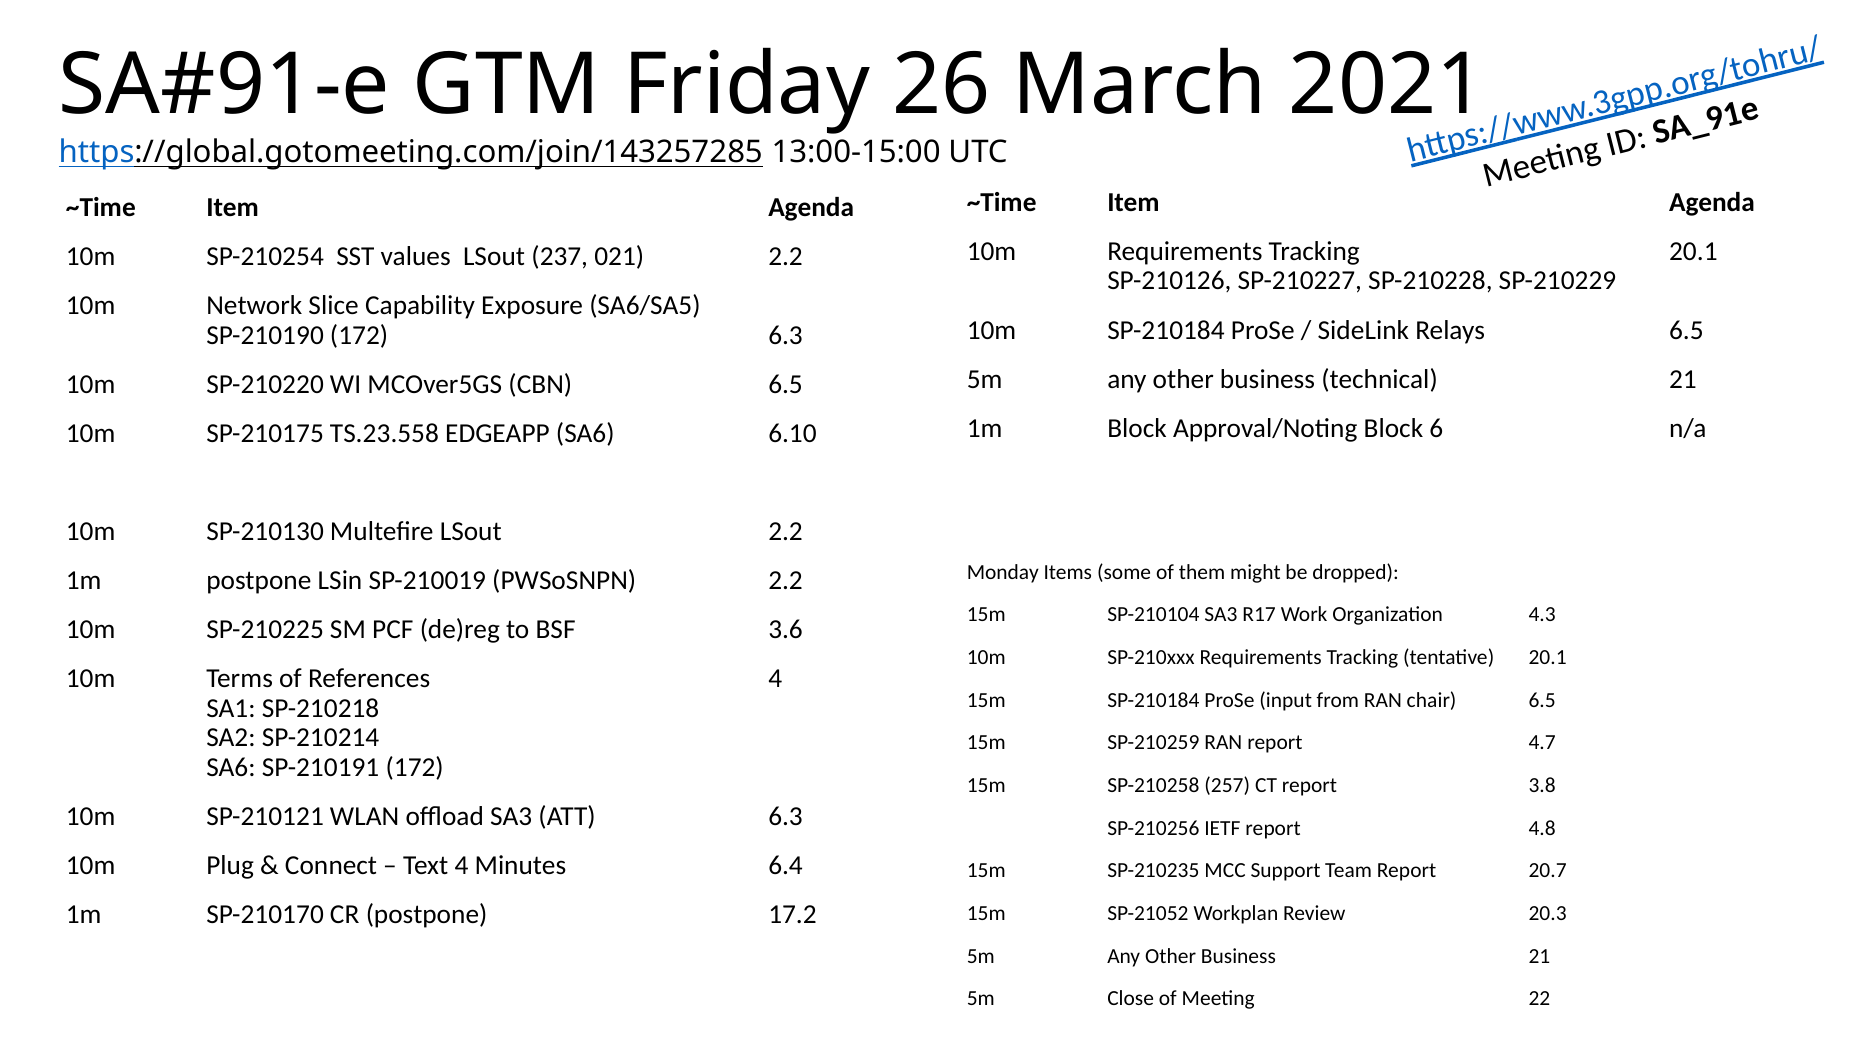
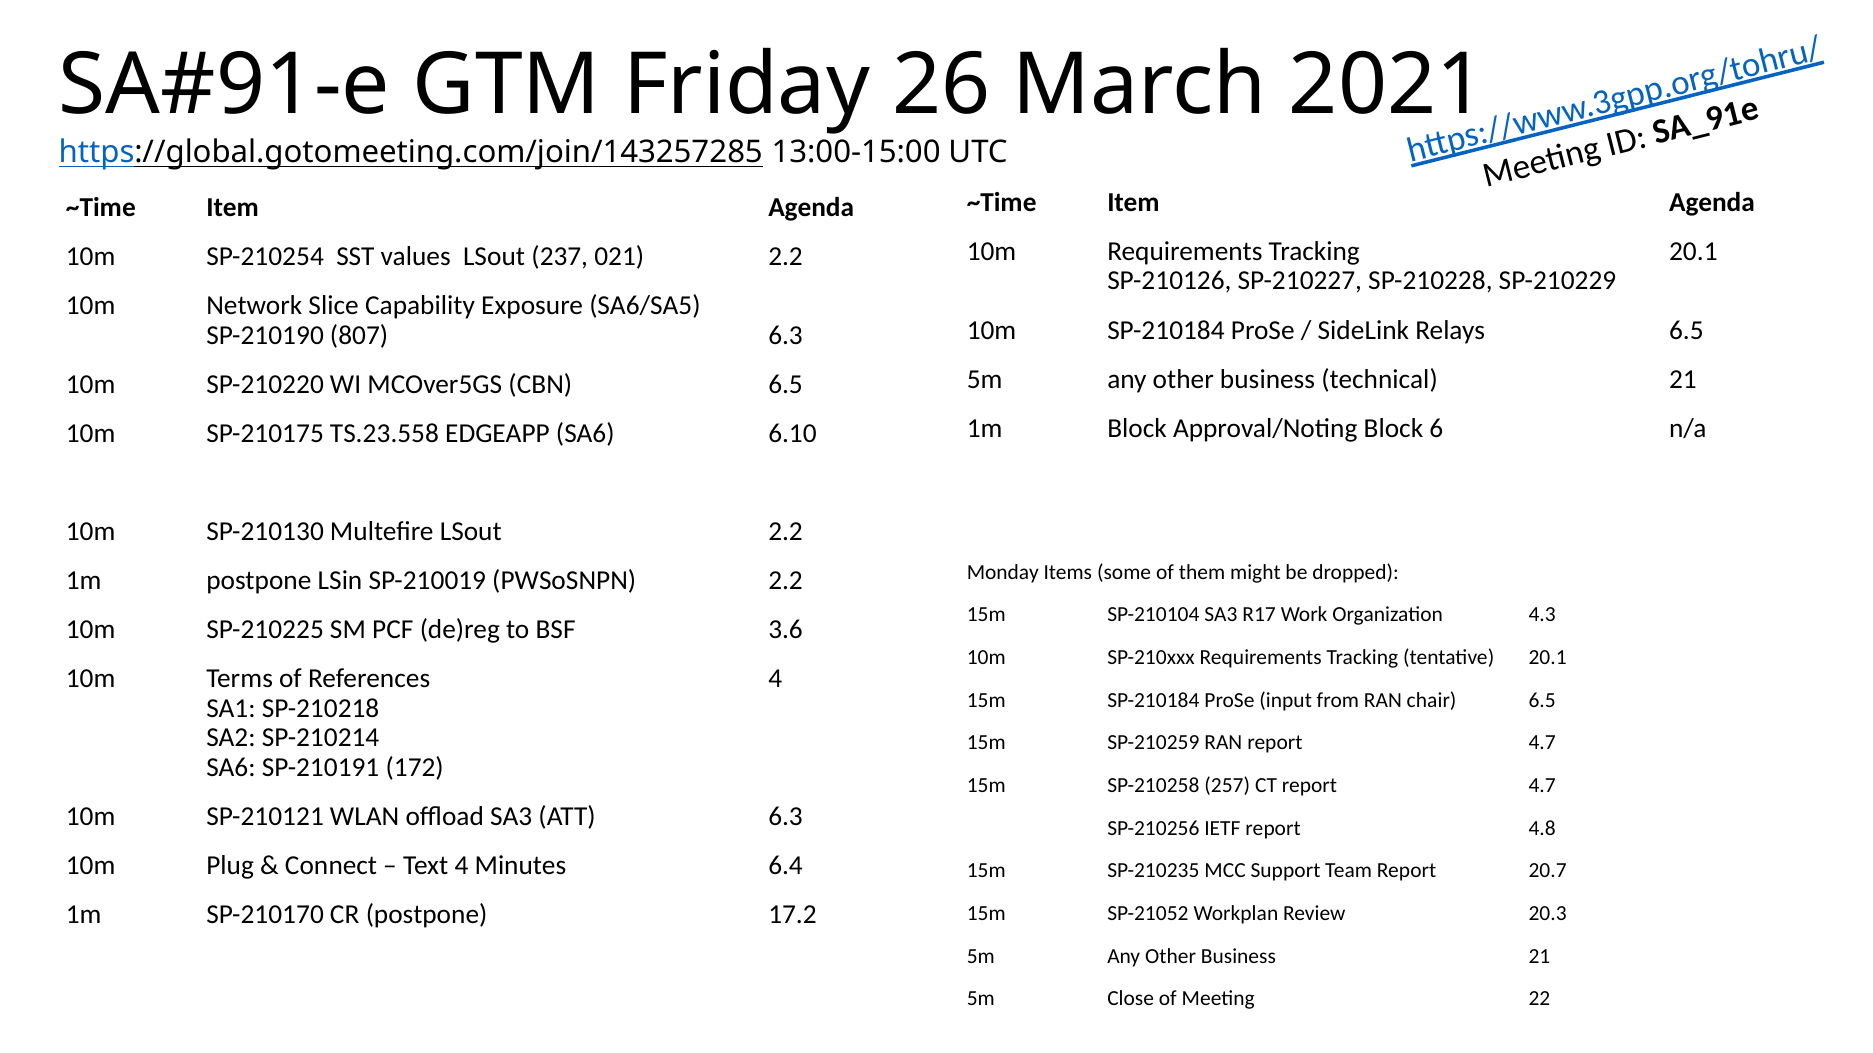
SP-210190 172: 172 -> 807 (359, 336)
CT report 3.8: 3.8 -> 4.7 (1542, 786)
